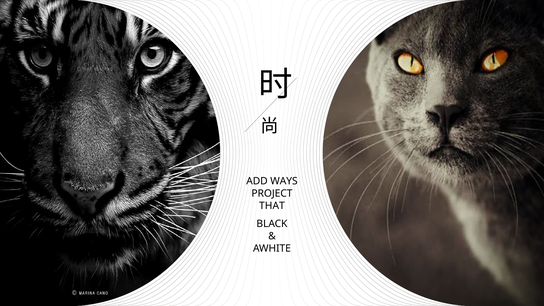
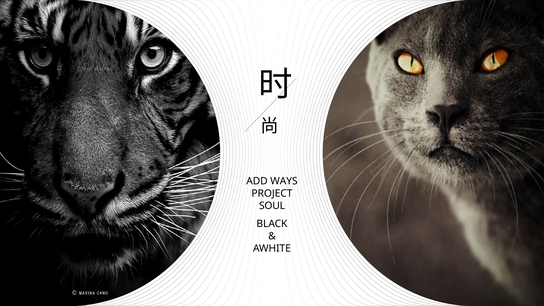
THAT: THAT -> SOUL (272, 206)
